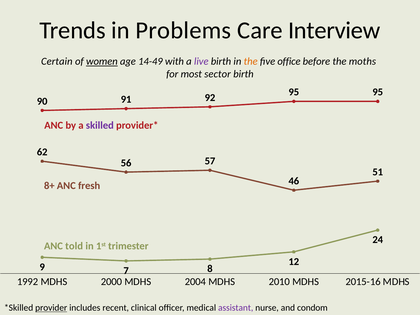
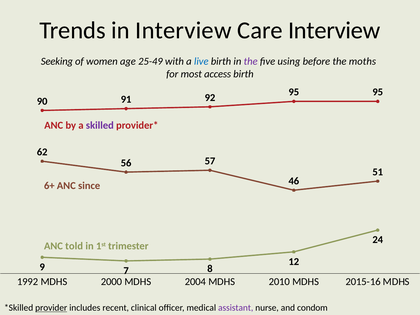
in Problems: Problems -> Interview (183, 30)
Certain: Certain -> Seeking (57, 61)
women underline: present -> none (102, 61)
14-49: 14-49 -> 25-49 (150, 61)
live colour: purple -> blue (201, 61)
the colour: orange -> purple (251, 61)
office: office -> using (289, 61)
sector: sector -> access (218, 74)
8+: 8+ -> 6+ (49, 186)
fresh: fresh -> since (89, 186)
